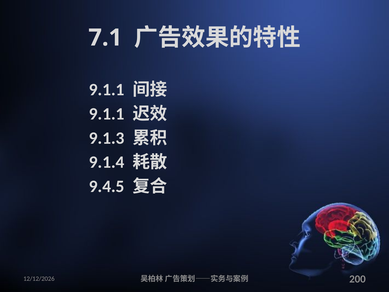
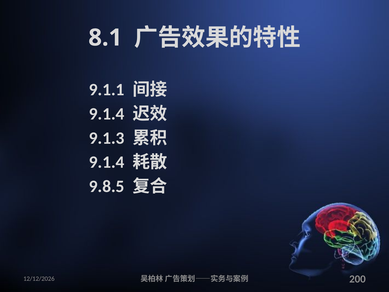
7.1: 7.1 -> 8.1 (105, 38)
9.1.1: 9.1.1 -> 9.1.4 (107, 114)
9.4.5: 9.4.5 -> 9.8.5 (107, 186)
